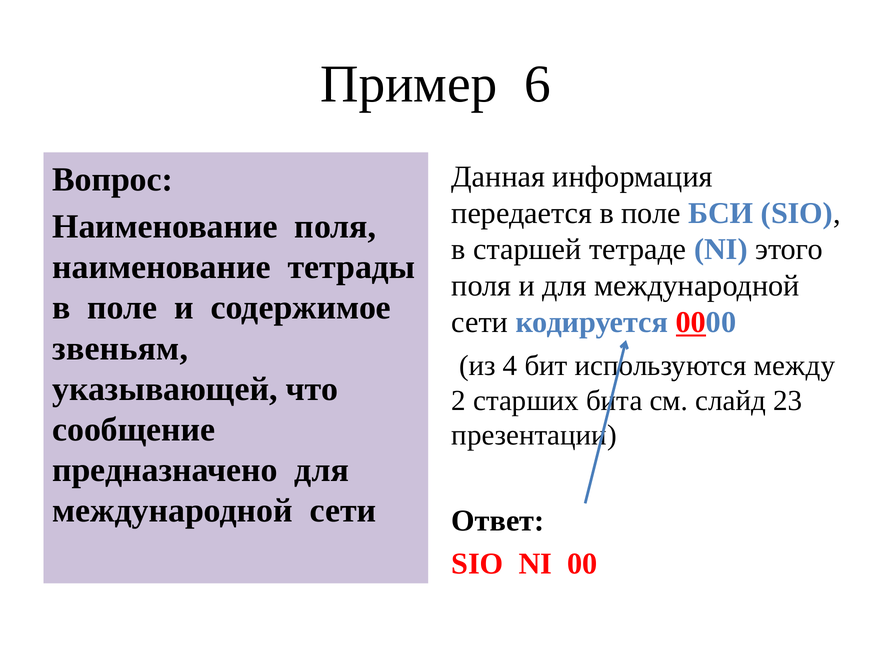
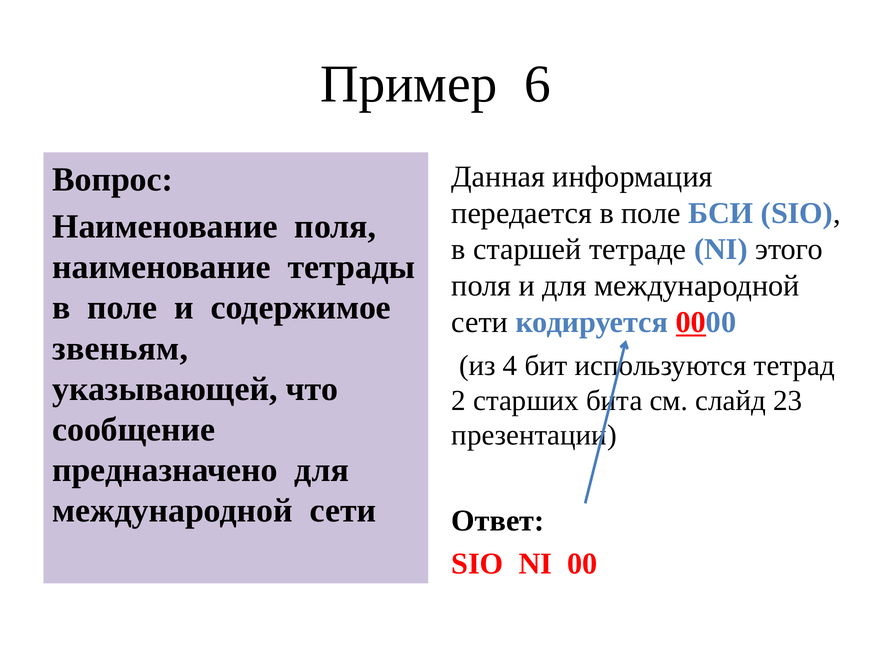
между: между -> тетрад (794, 366)
